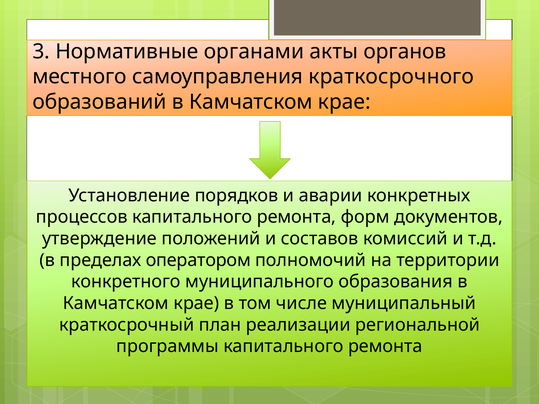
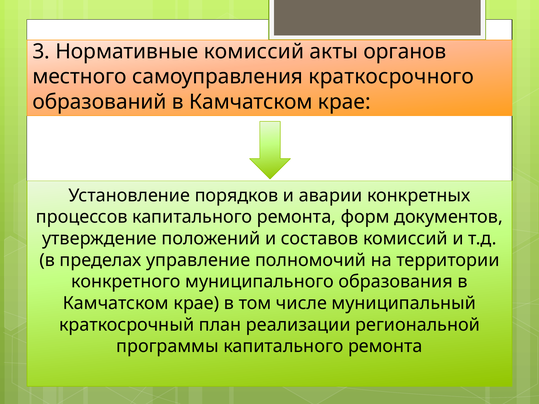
Нормативные органами: органами -> комиссий (254, 52)
оператором: оператором -> управление (198, 260)
